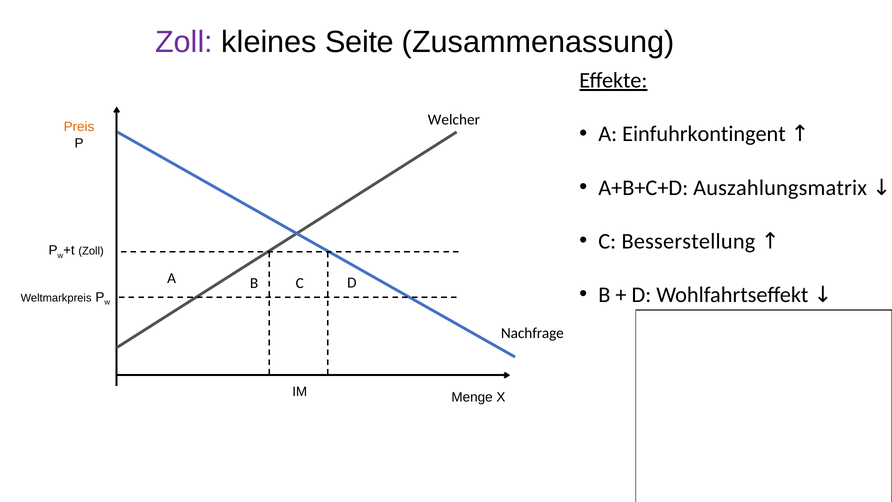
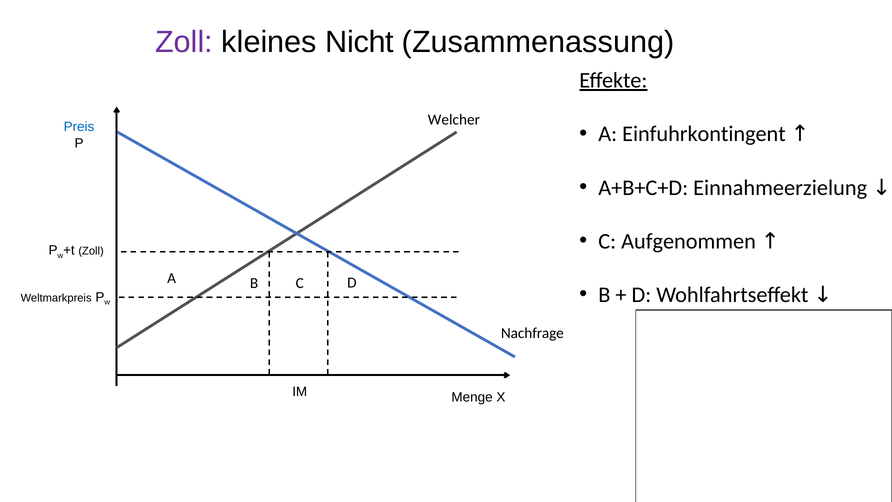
Seite: Seite -> Nicht (360, 42)
Preis colour: orange -> blue (79, 127)
Auszahlungsmatrix: Auszahlungsmatrix -> Einnahmeerzielung (780, 188)
Besserstellung: Besserstellung -> Aufgenommen (689, 241)
